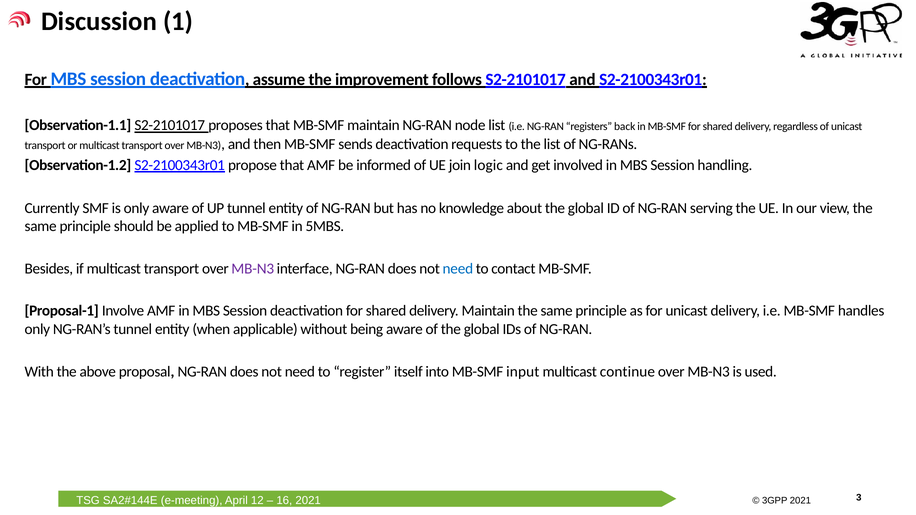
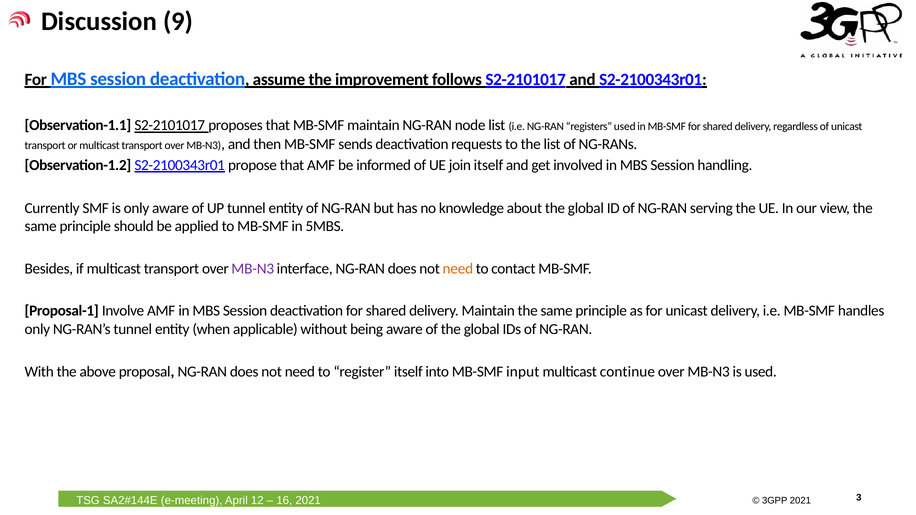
1: 1 -> 9 (178, 21)
registers back: back -> used (625, 127)
join logic: logic -> itself (488, 165)
need colour: blue -> orange (458, 269)
